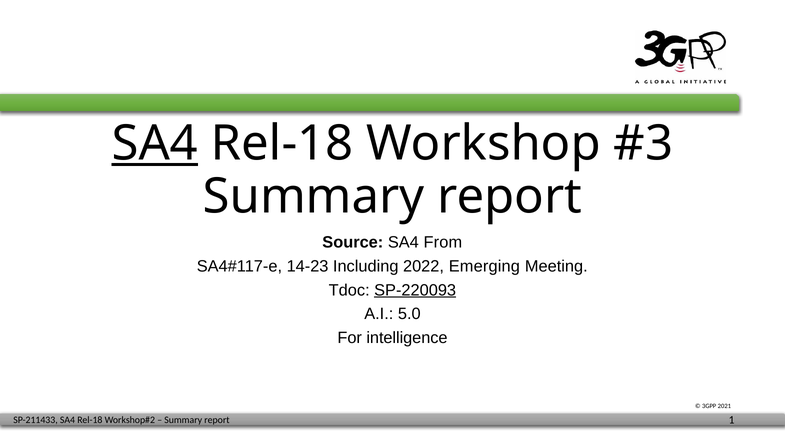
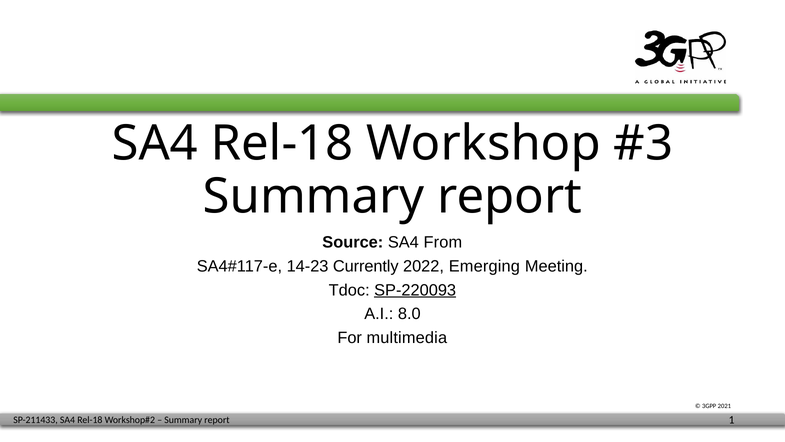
SA4 underline: present -> none (155, 143)
Including: Including -> Currently (366, 266)
5.0: 5.0 -> 8.0 (409, 314)
intelligence: intelligence -> multimedia (407, 338)
